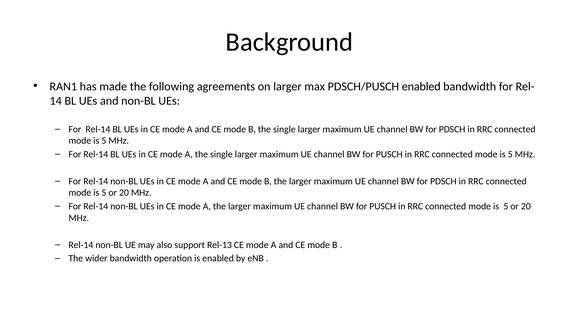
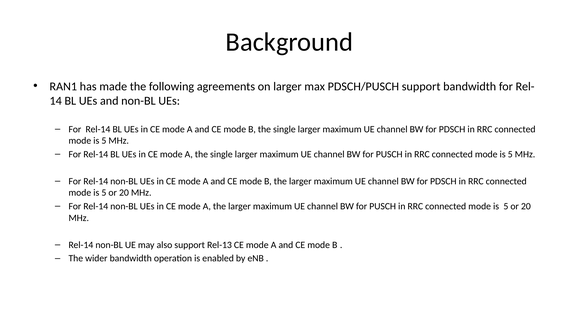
PDSCH/PUSCH enabled: enabled -> support (421, 86)
